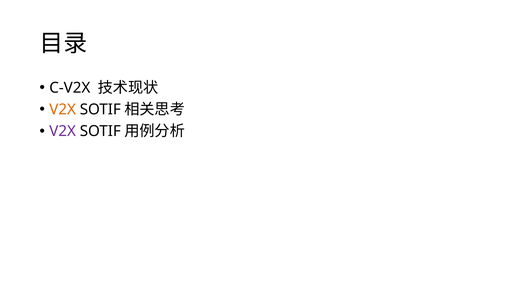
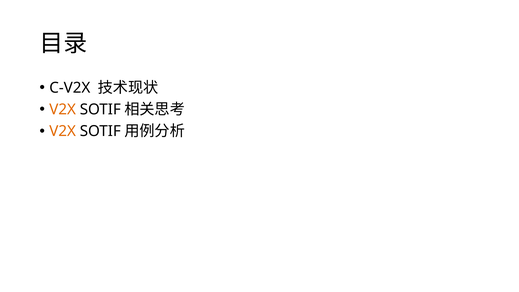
V2X colour: purple -> orange (63, 131)
